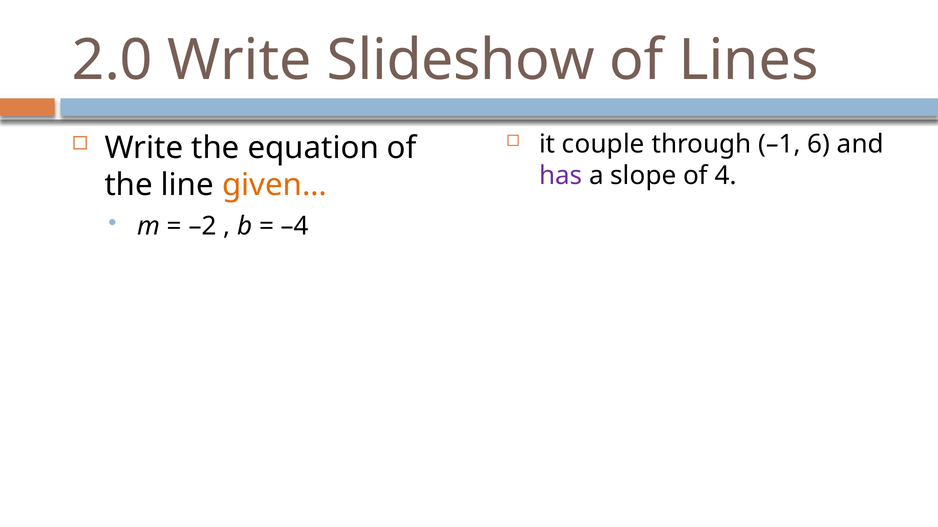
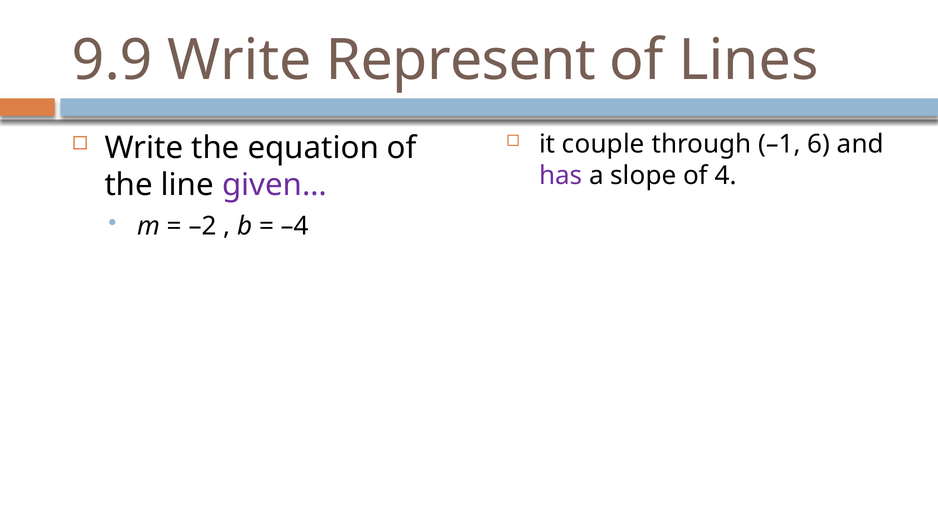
2.0: 2.0 -> 9.9 (112, 61)
Slideshow: Slideshow -> Represent (461, 61)
given… colour: orange -> purple (274, 185)
